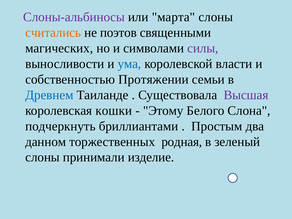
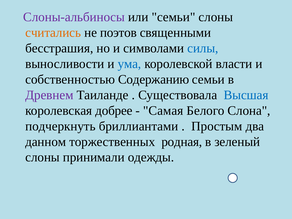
или марта: марта -> семьи (173, 17)
магических: магических -> бесстрашия (59, 48)
силы colour: purple -> blue (203, 48)
Протяжении: Протяжении -> Содержанию (154, 79)
Древнем colour: blue -> purple (49, 95)
Высшая colour: purple -> blue (246, 95)
кошки: кошки -> добрее (114, 111)
Этому: Этому -> Самая (163, 111)
изделие: изделие -> одежды (151, 157)
